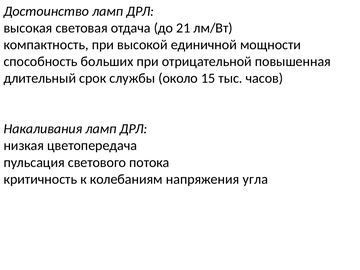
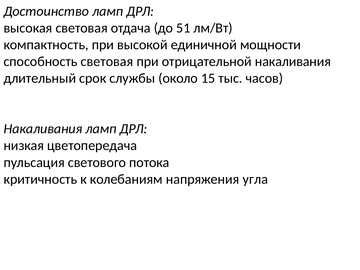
21: 21 -> 51 (183, 28)
способность больших: больших -> световая (107, 62)
отрицательной повышенная: повышенная -> накаливания (293, 62)
